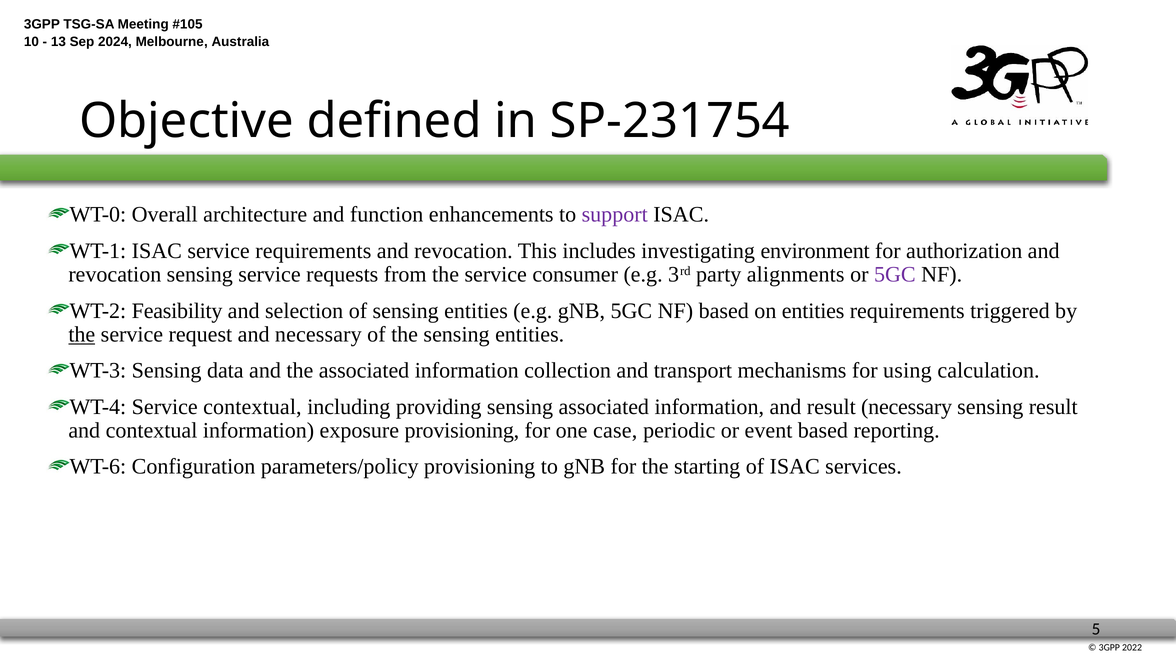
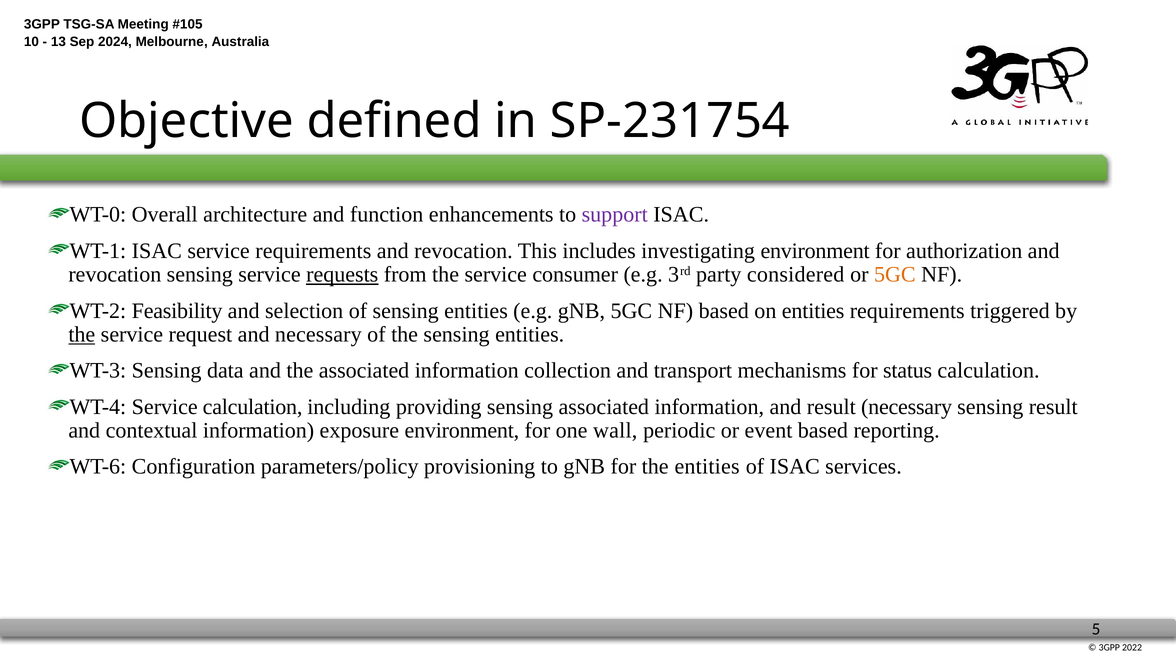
requests underline: none -> present (342, 274)
alignments: alignments -> considered (796, 274)
5GC colour: purple -> orange (895, 274)
using: using -> status (908, 370)
Service contextual: contextual -> calculation (253, 406)
exposure provisioning: provisioning -> environment (462, 430)
case: case -> wall (615, 430)
the starting: starting -> entities (707, 466)
